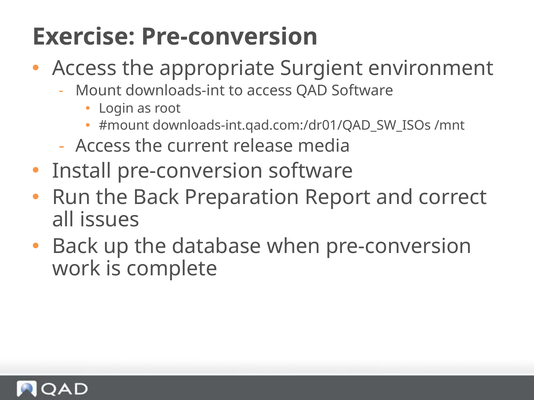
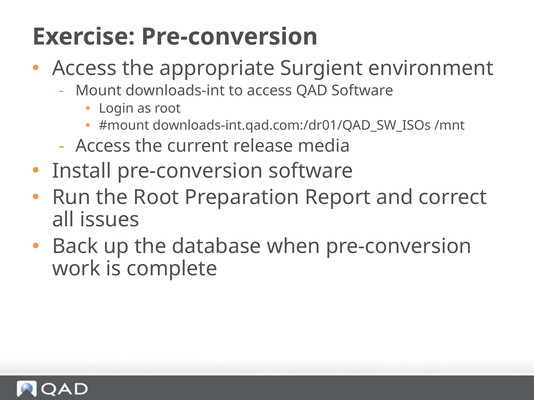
the Back: Back -> Root (156, 198)
